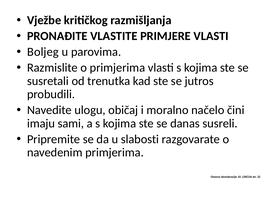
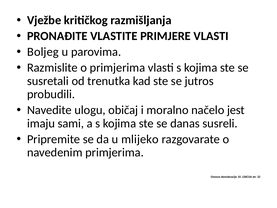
čini: čini -> jest (236, 110)
slabosti: slabosti -> mlijeko (140, 139)
